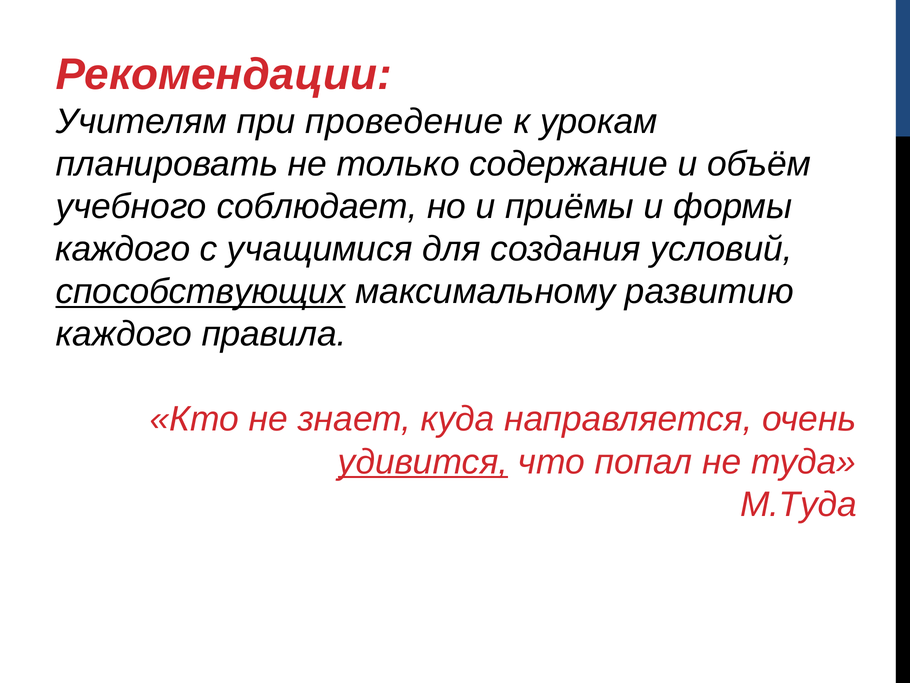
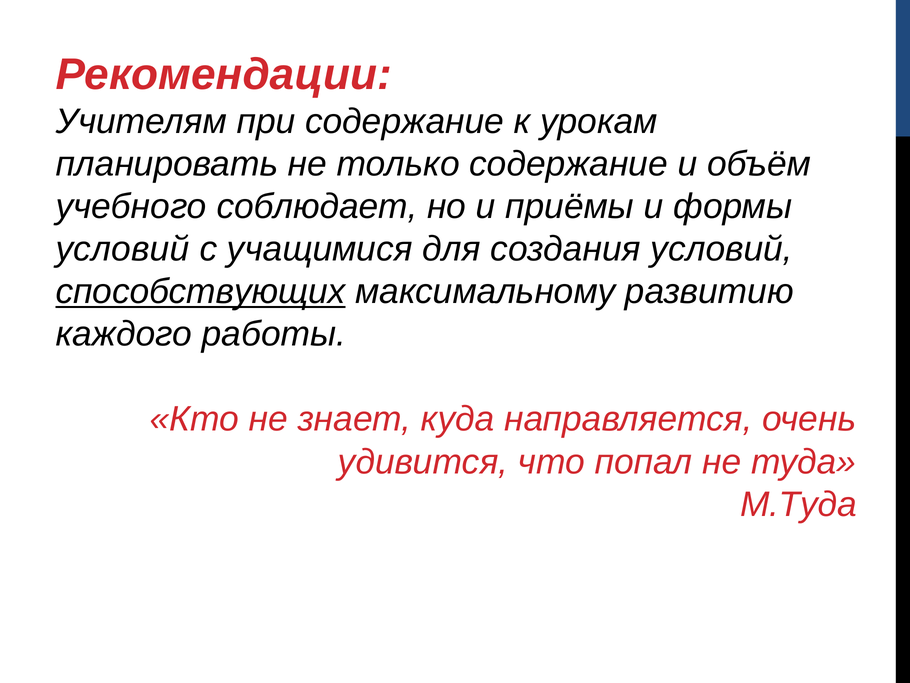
при проведение: проведение -> содержание (405, 122)
каждого: каждого -> условий (123, 249)
правила: правила -> работы (274, 334)
удивится underline: present -> none (423, 461)
